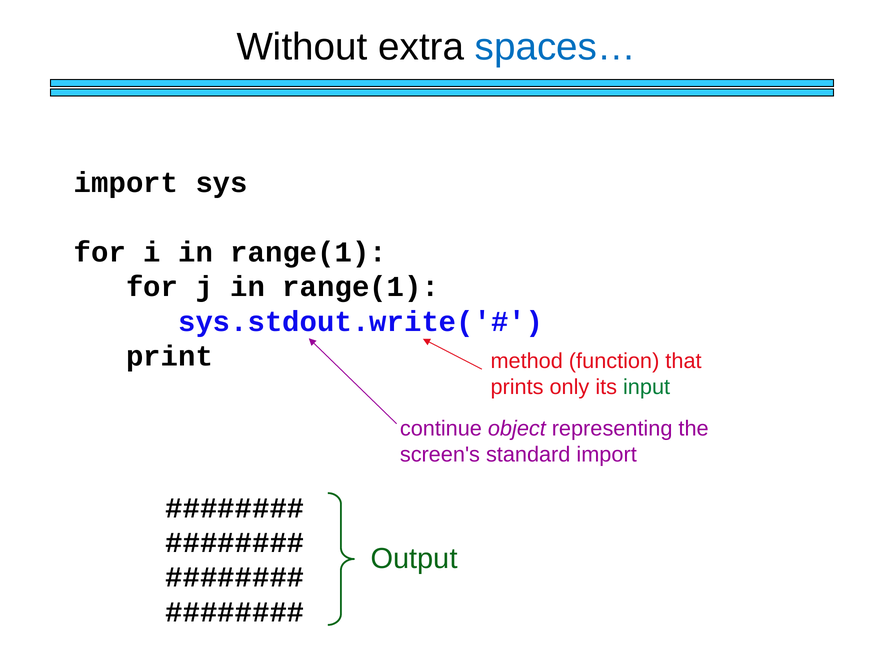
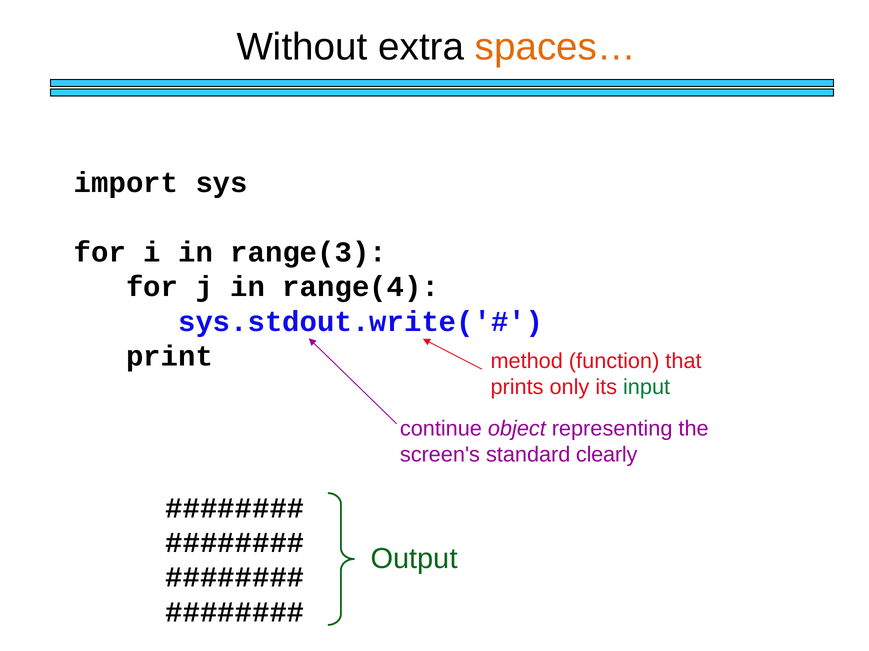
spaces… colour: blue -> orange (555, 47)
i in range(1: range(1 -> range(3 (309, 253)
j in range(1: range(1 -> range(4 (361, 287)
standard import: import -> clearly (607, 455)
